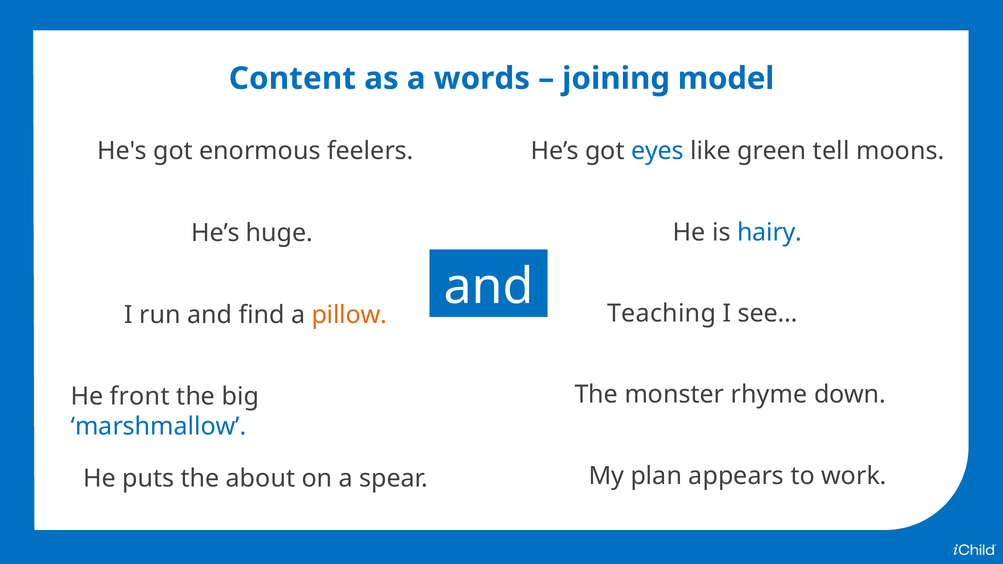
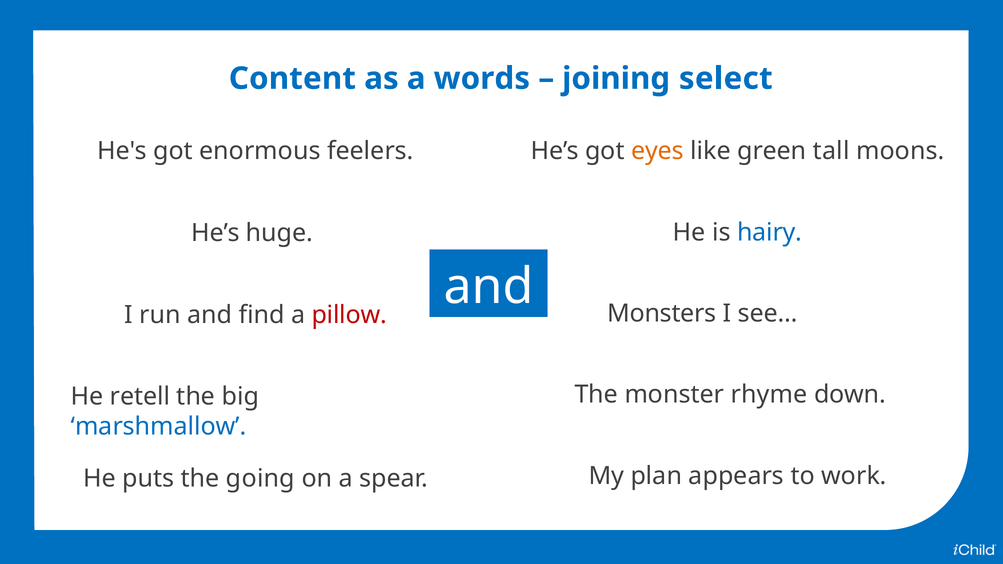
model: model -> select (726, 79)
eyes colour: blue -> orange (658, 151)
tell: tell -> tall (831, 151)
Teaching: Teaching -> Monsters (662, 314)
pillow colour: orange -> red (349, 315)
front: front -> retell (140, 397)
about: about -> going (260, 478)
